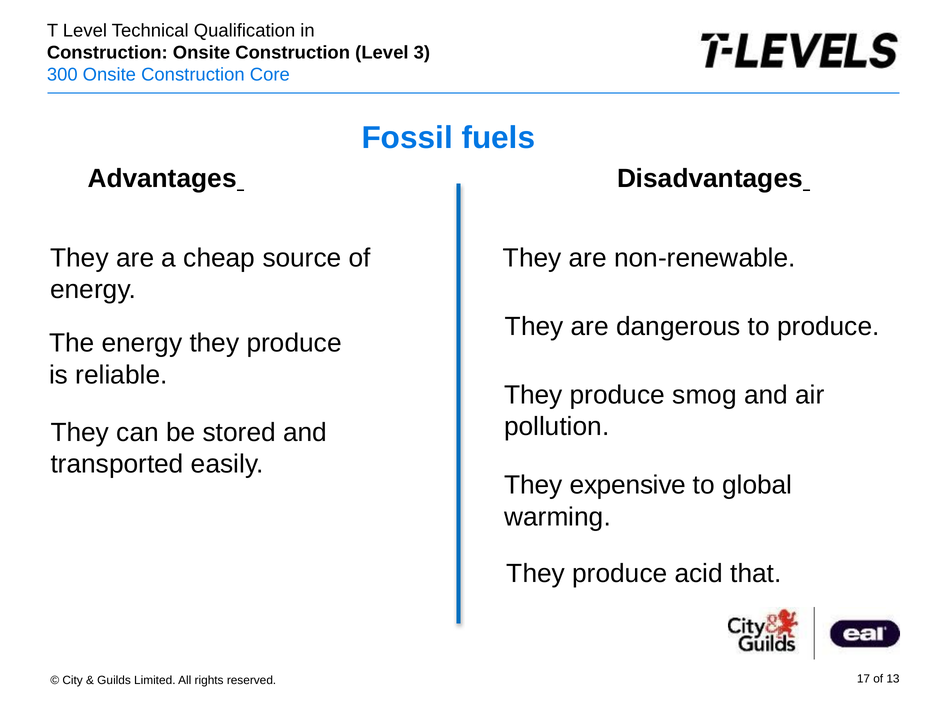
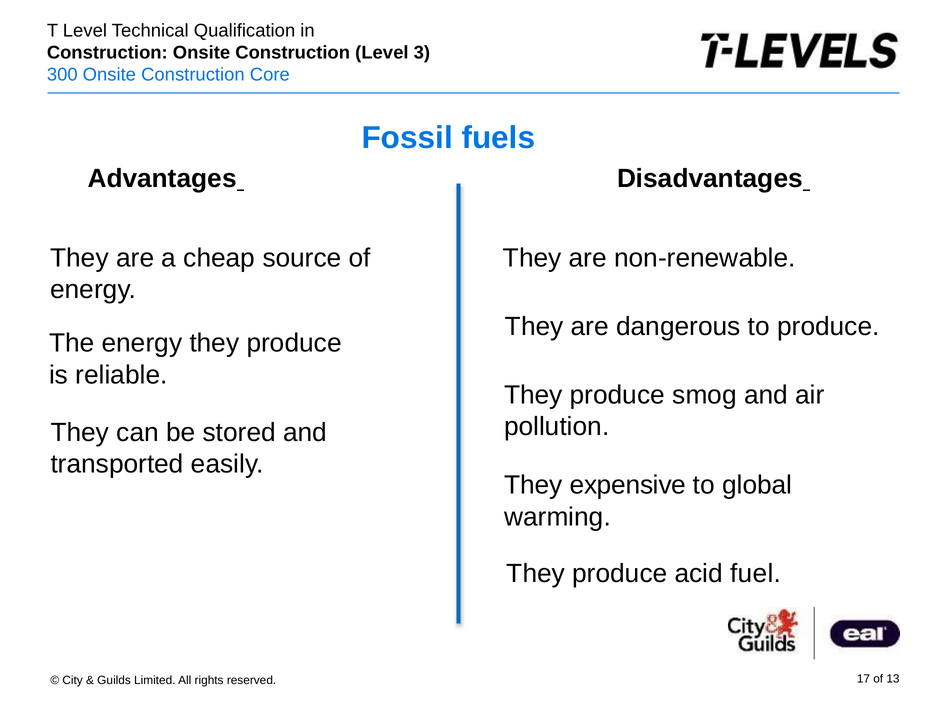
that: that -> fuel (756, 574)
